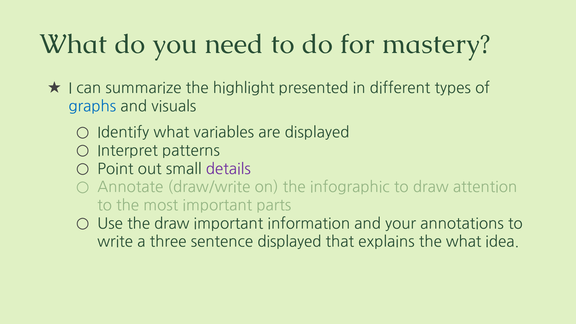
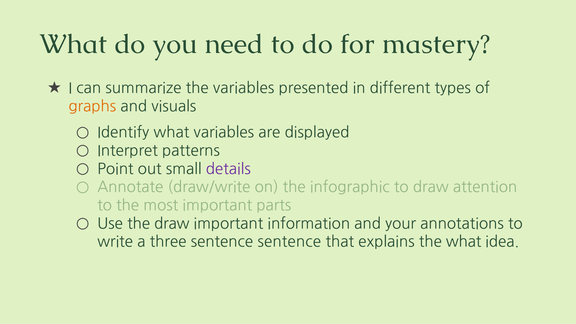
the highlight: highlight -> variables (244, 88)
graphs colour: blue -> orange (92, 106)
sentence displayed: displayed -> sentence (289, 242)
